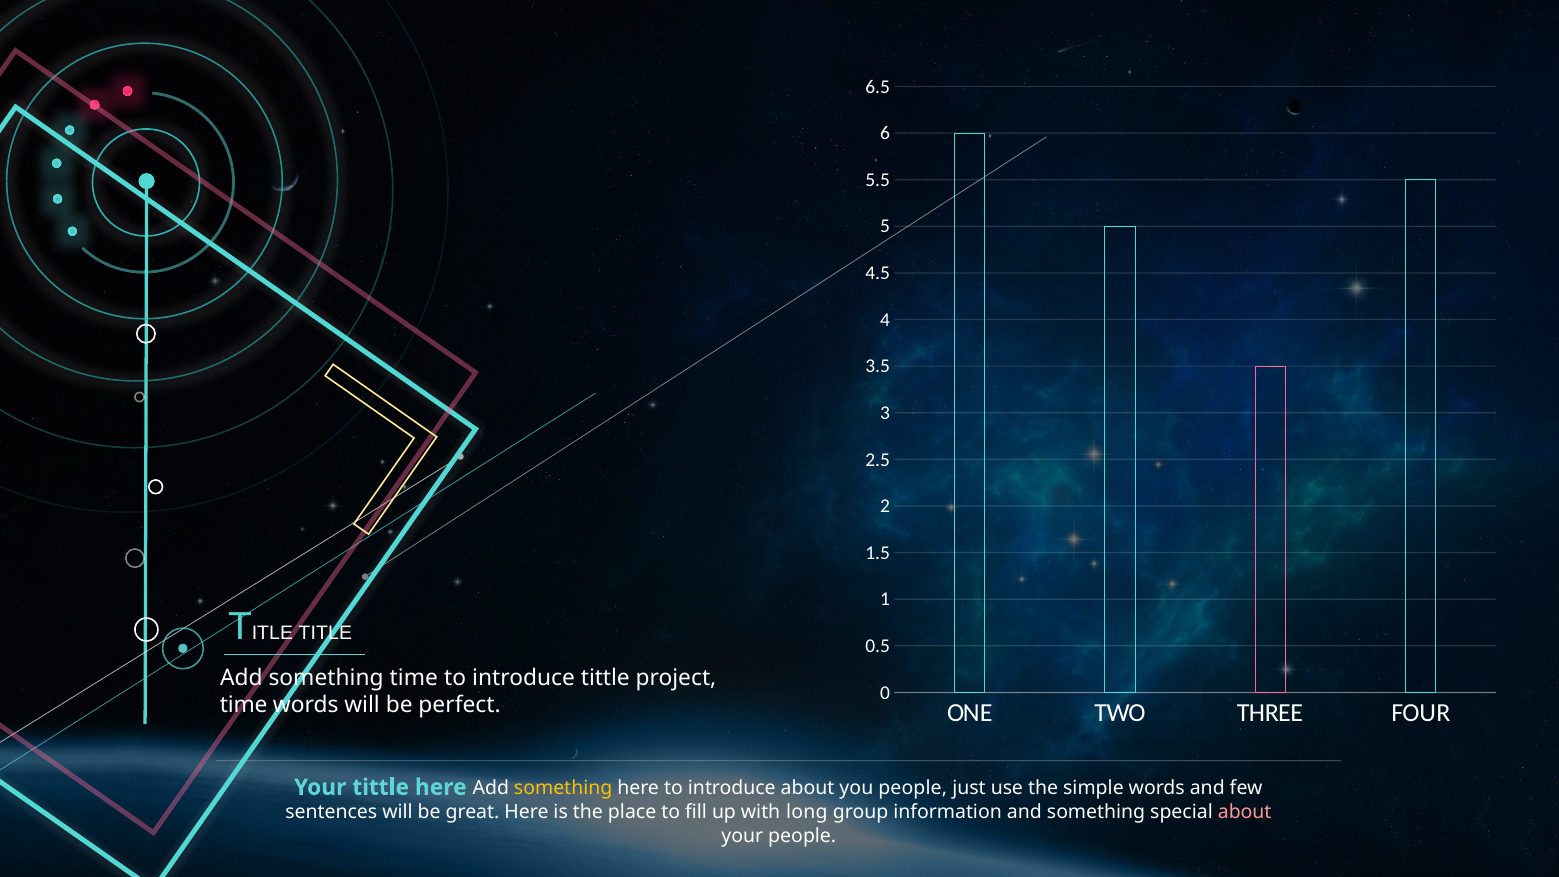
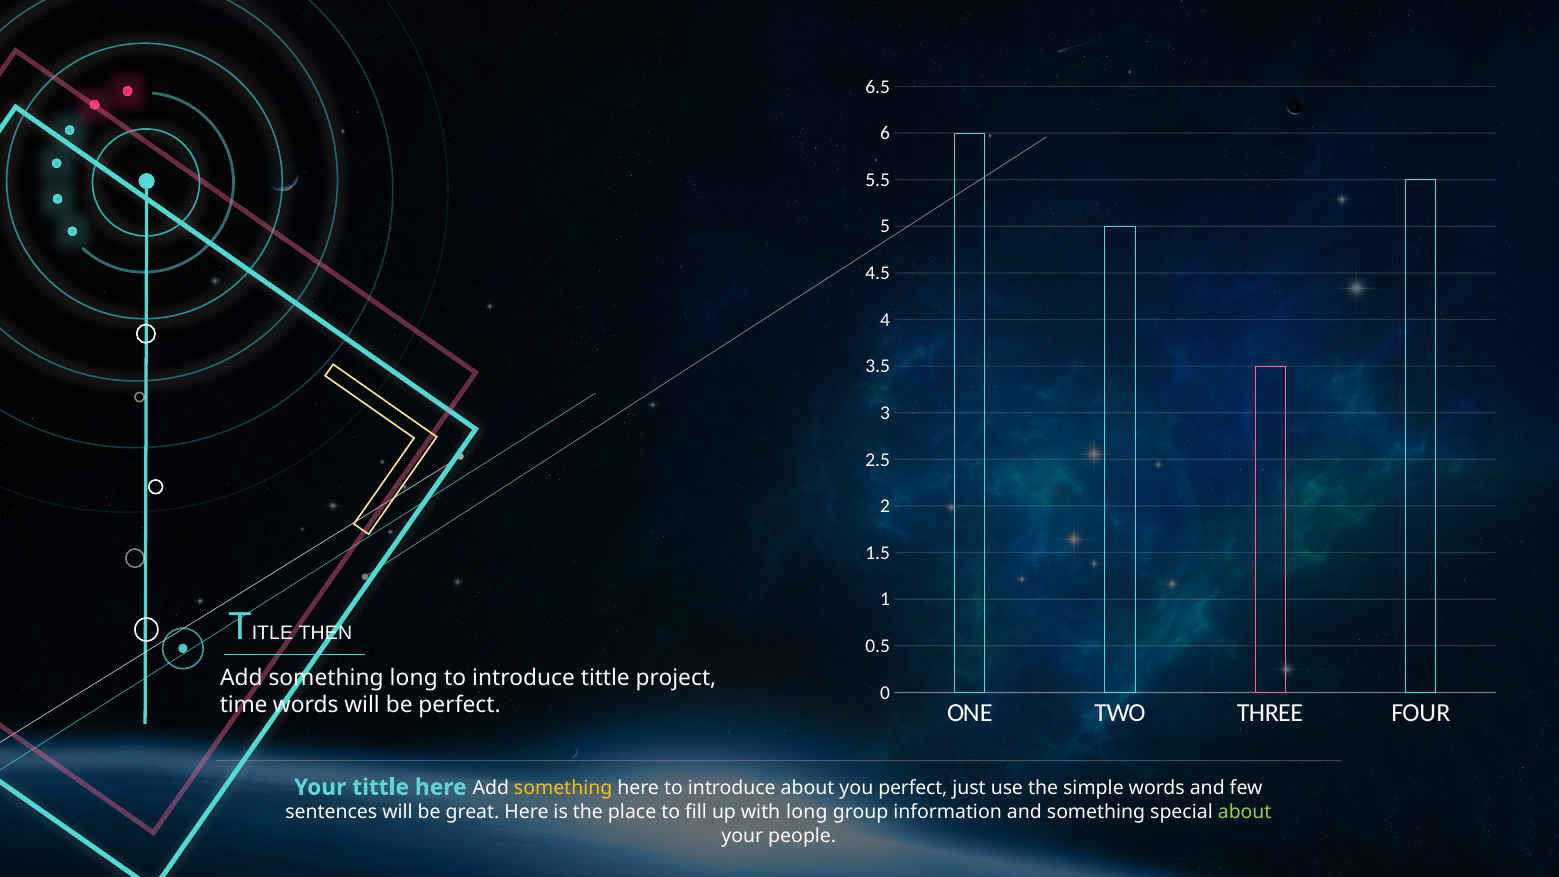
TITLE: TITLE -> THEN (325, 633)
something time: time -> long (414, 678)
you people: people -> perfect (913, 788)
about colour: pink -> light green (1245, 812)
